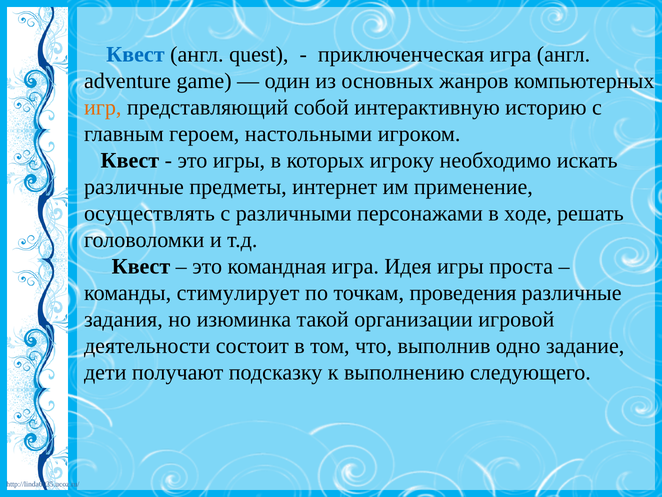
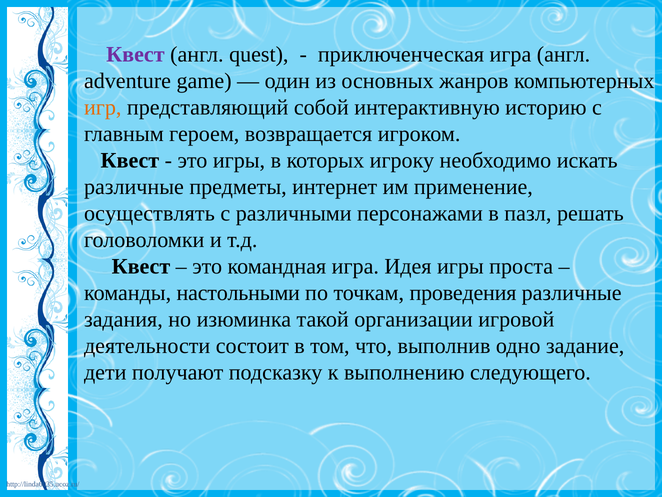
Квест colour: blue -> purple (135, 54)
настольными: настольными -> возвращается (309, 134)
ходе: ходе -> пазл (528, 213)
стимулирует: стимулирует -> настольными (238, 293)
